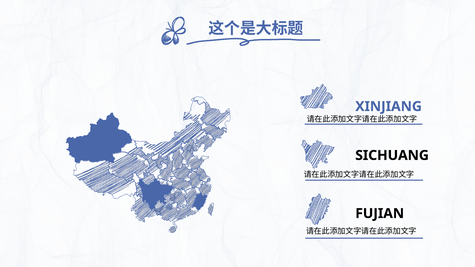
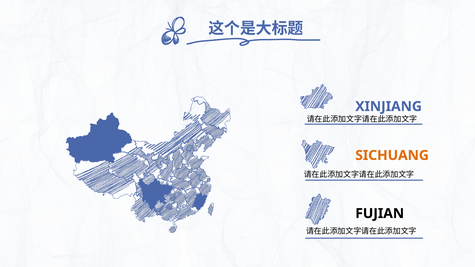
SICHUANG colour: black -> orange (392, 155)
